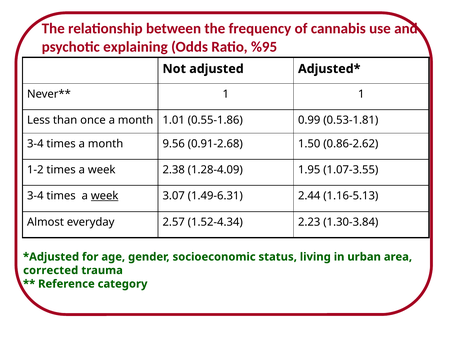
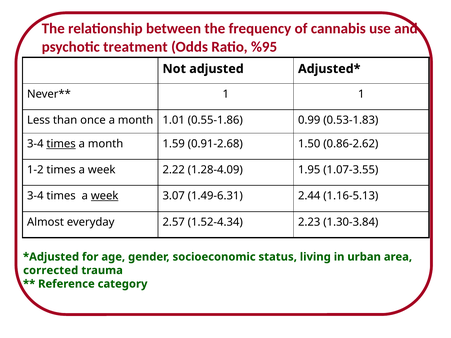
explaining: explaining -> treatment (135, 47)
0.53-1.81: 0.53-1.81 -> 0.53-1.83 (351, 120)
times underline: none -> present (61, 144)
9.56: 9.56 -> 1.59 (174, 144)
2.38: 2.38 -> 2.22 (174, 170)
